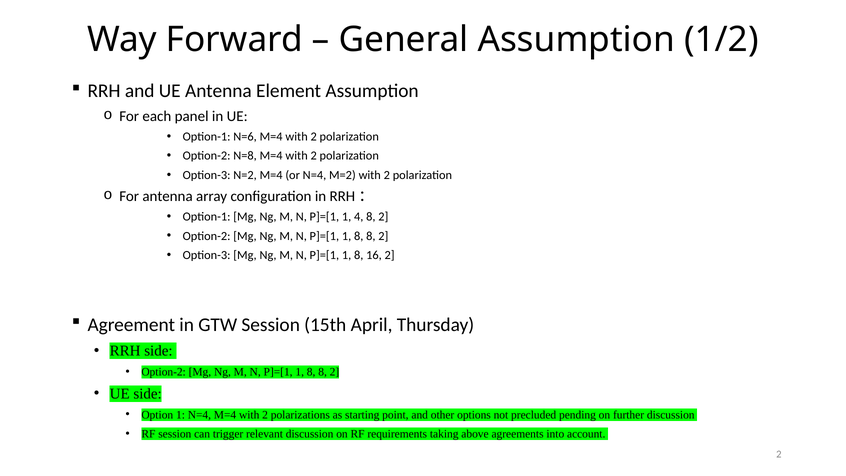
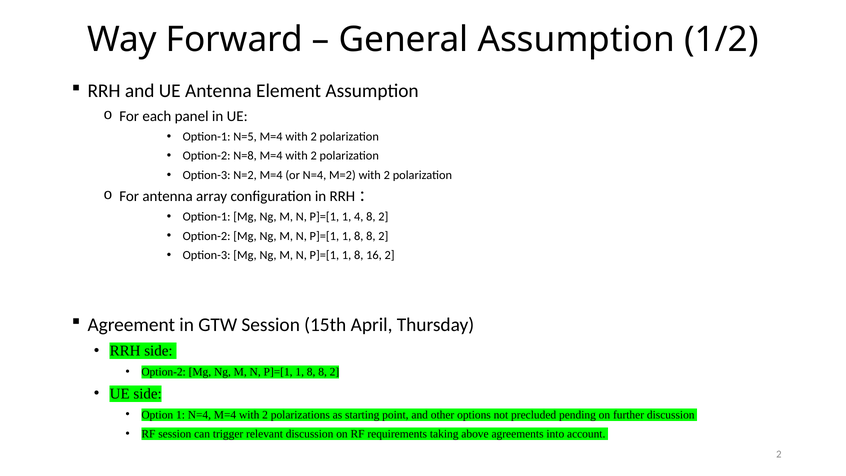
N=6: N=6 -> N=5 (245, 137)
